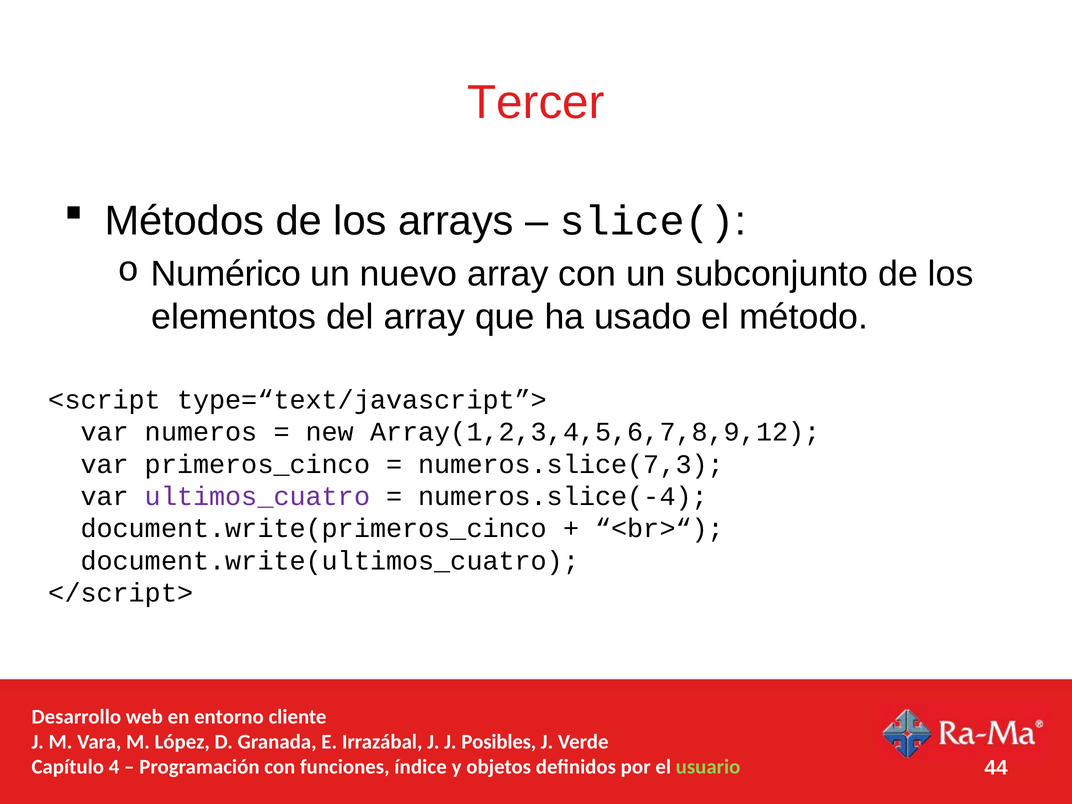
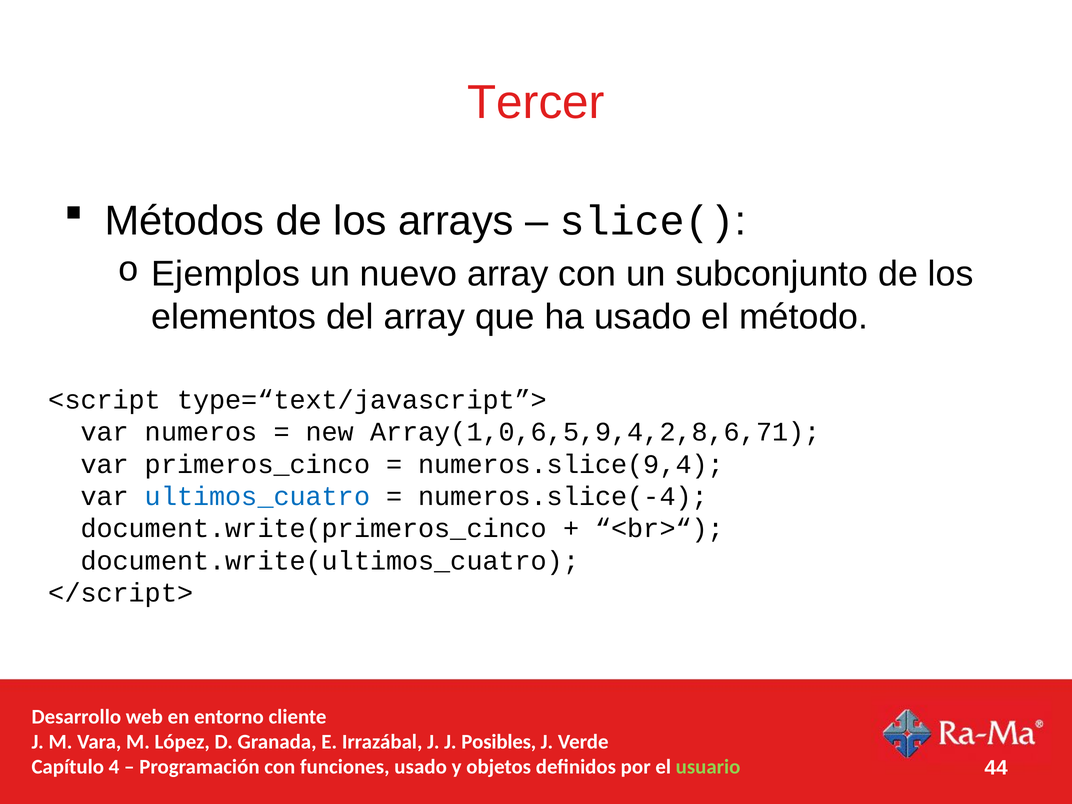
Numérico: Numérico -> Ejemplos (226, 274)
Array(1,2,3,4,5,6,7,8,9,12: Array(1,2,3,4,5,6,7,8,9,12 -> Array(1,0,6,5,9,4,2,8,6,71 (595, 432)
numeros.slice(7,3: numeros.slice(7,3 -> numeros.slice(9,4 (571, 464)
ultimos_cuatro colour: purple -> blue (258, 496)
funciones índice: índice -> usado (421, 767)
